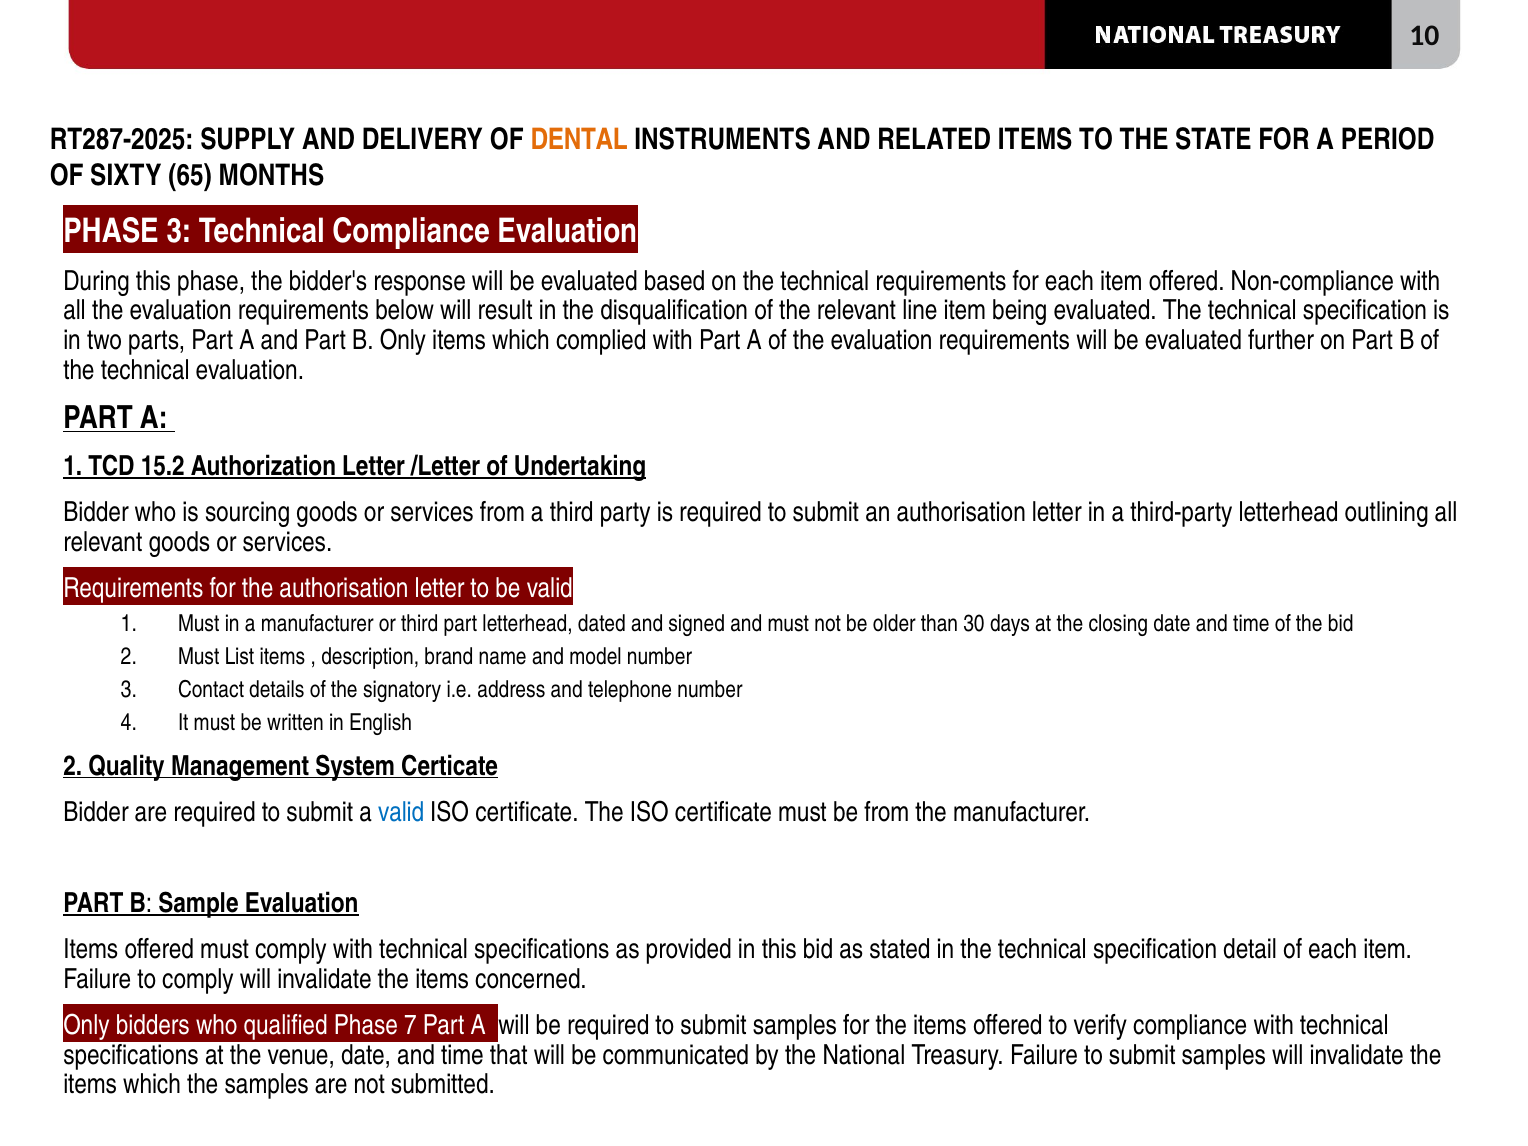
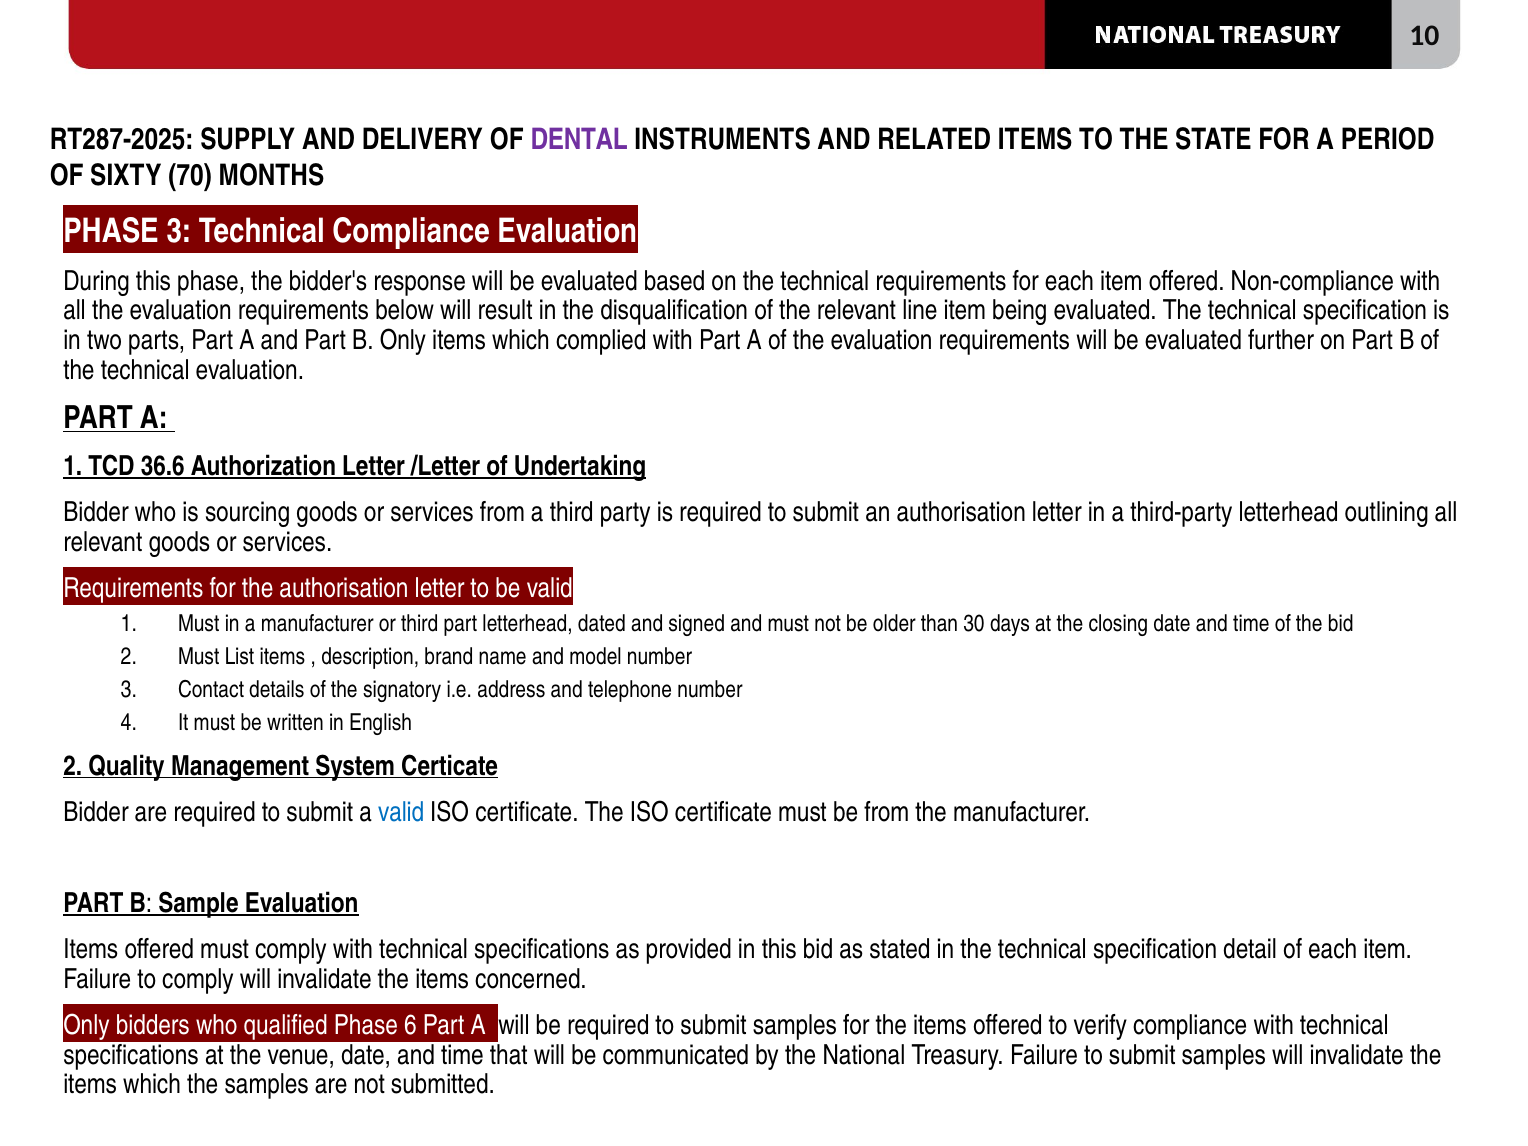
DENTAL colour: orange -> purple (579, 140)
65: 65 -> 70 (190, 175)
15.2: 15.2 -> 36.6 (163, 467)
7: 7 -> 6 (410, 1025)
